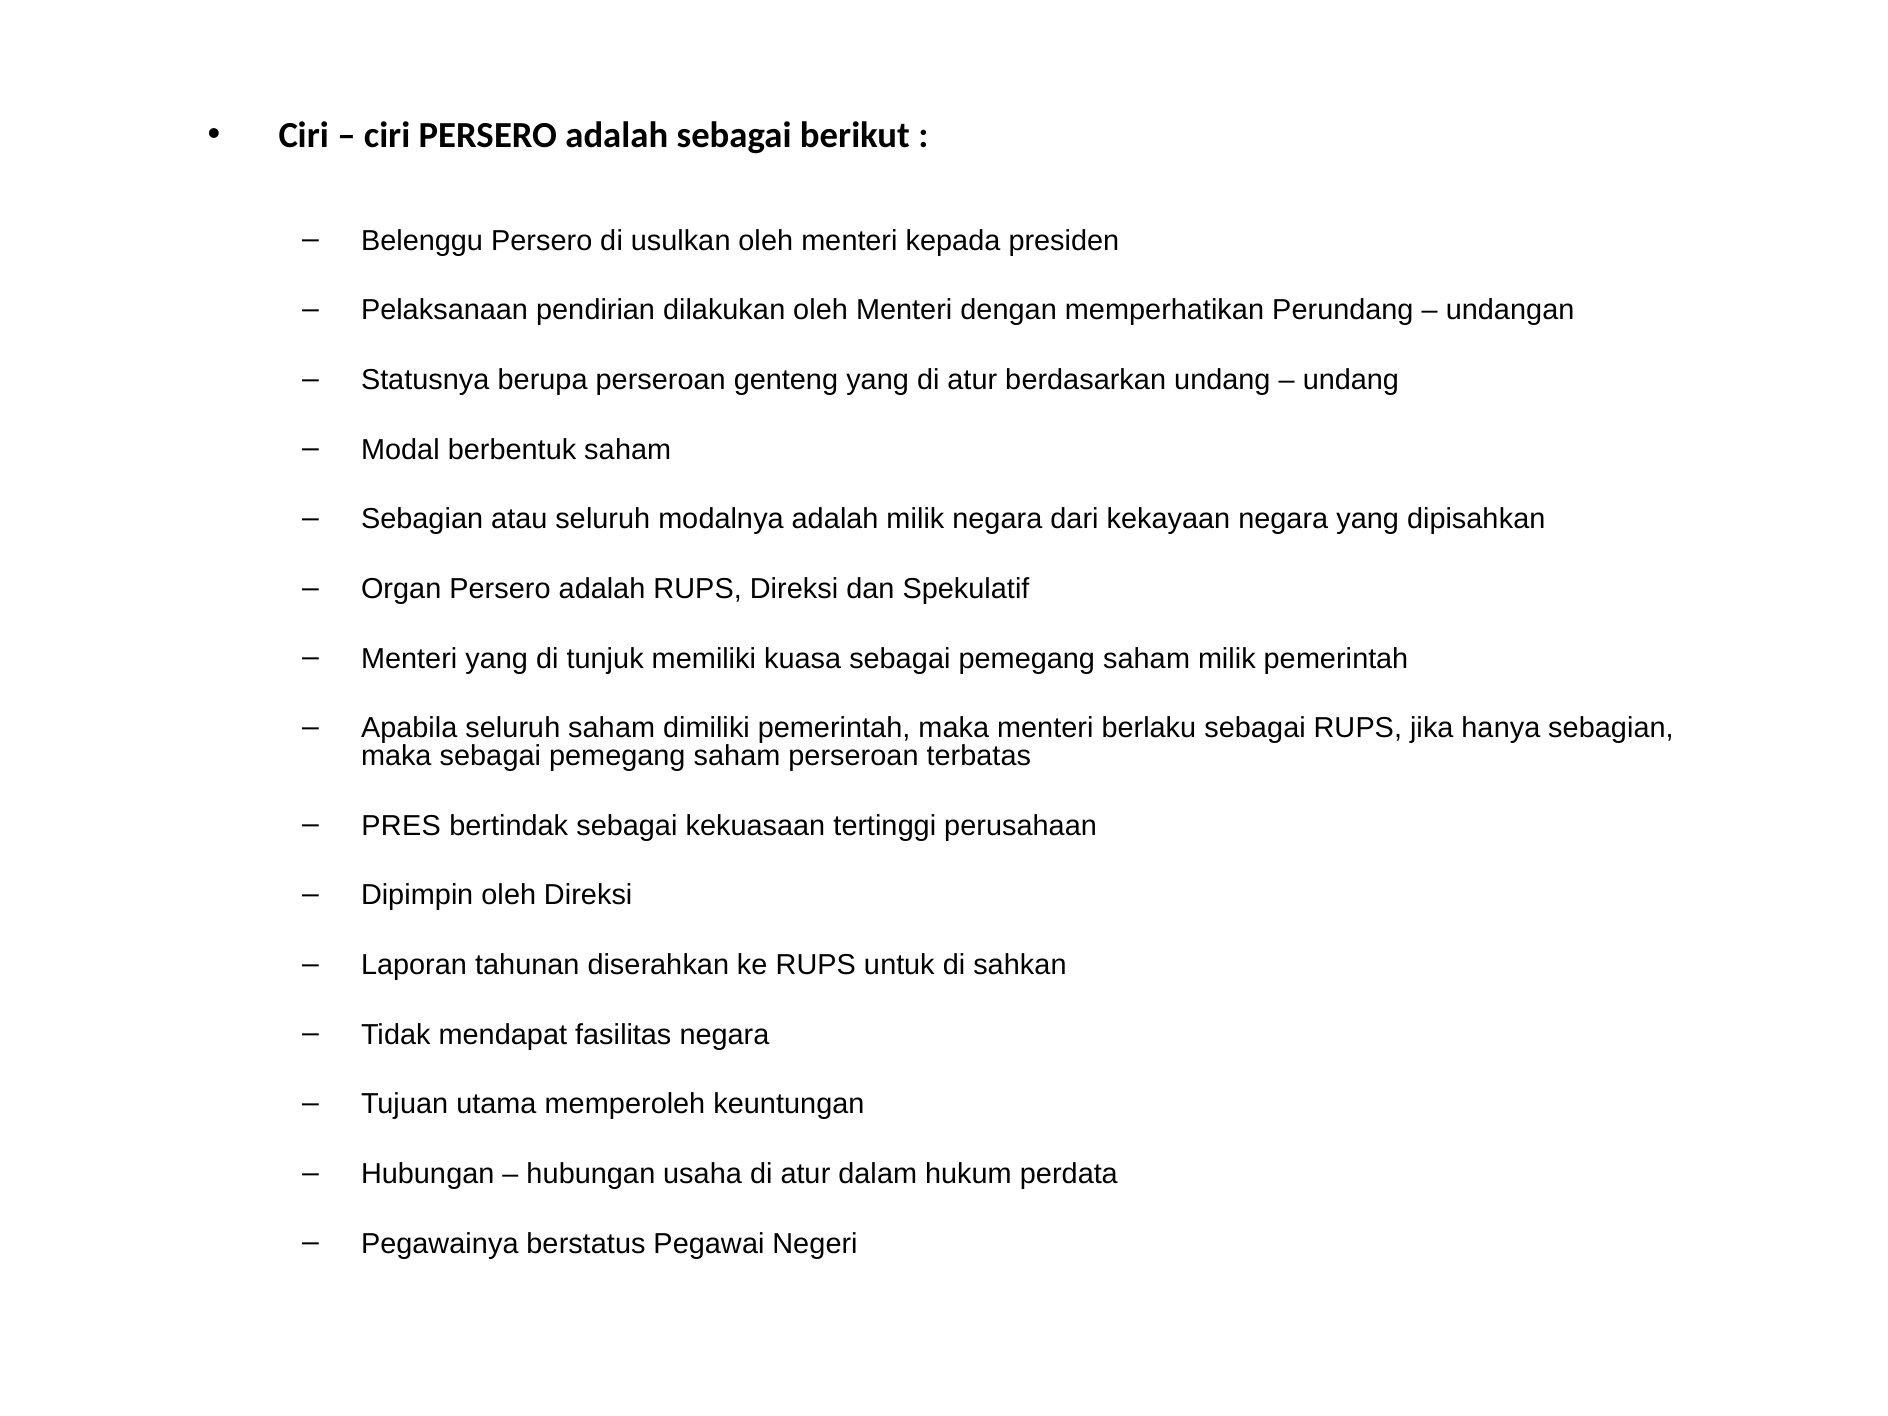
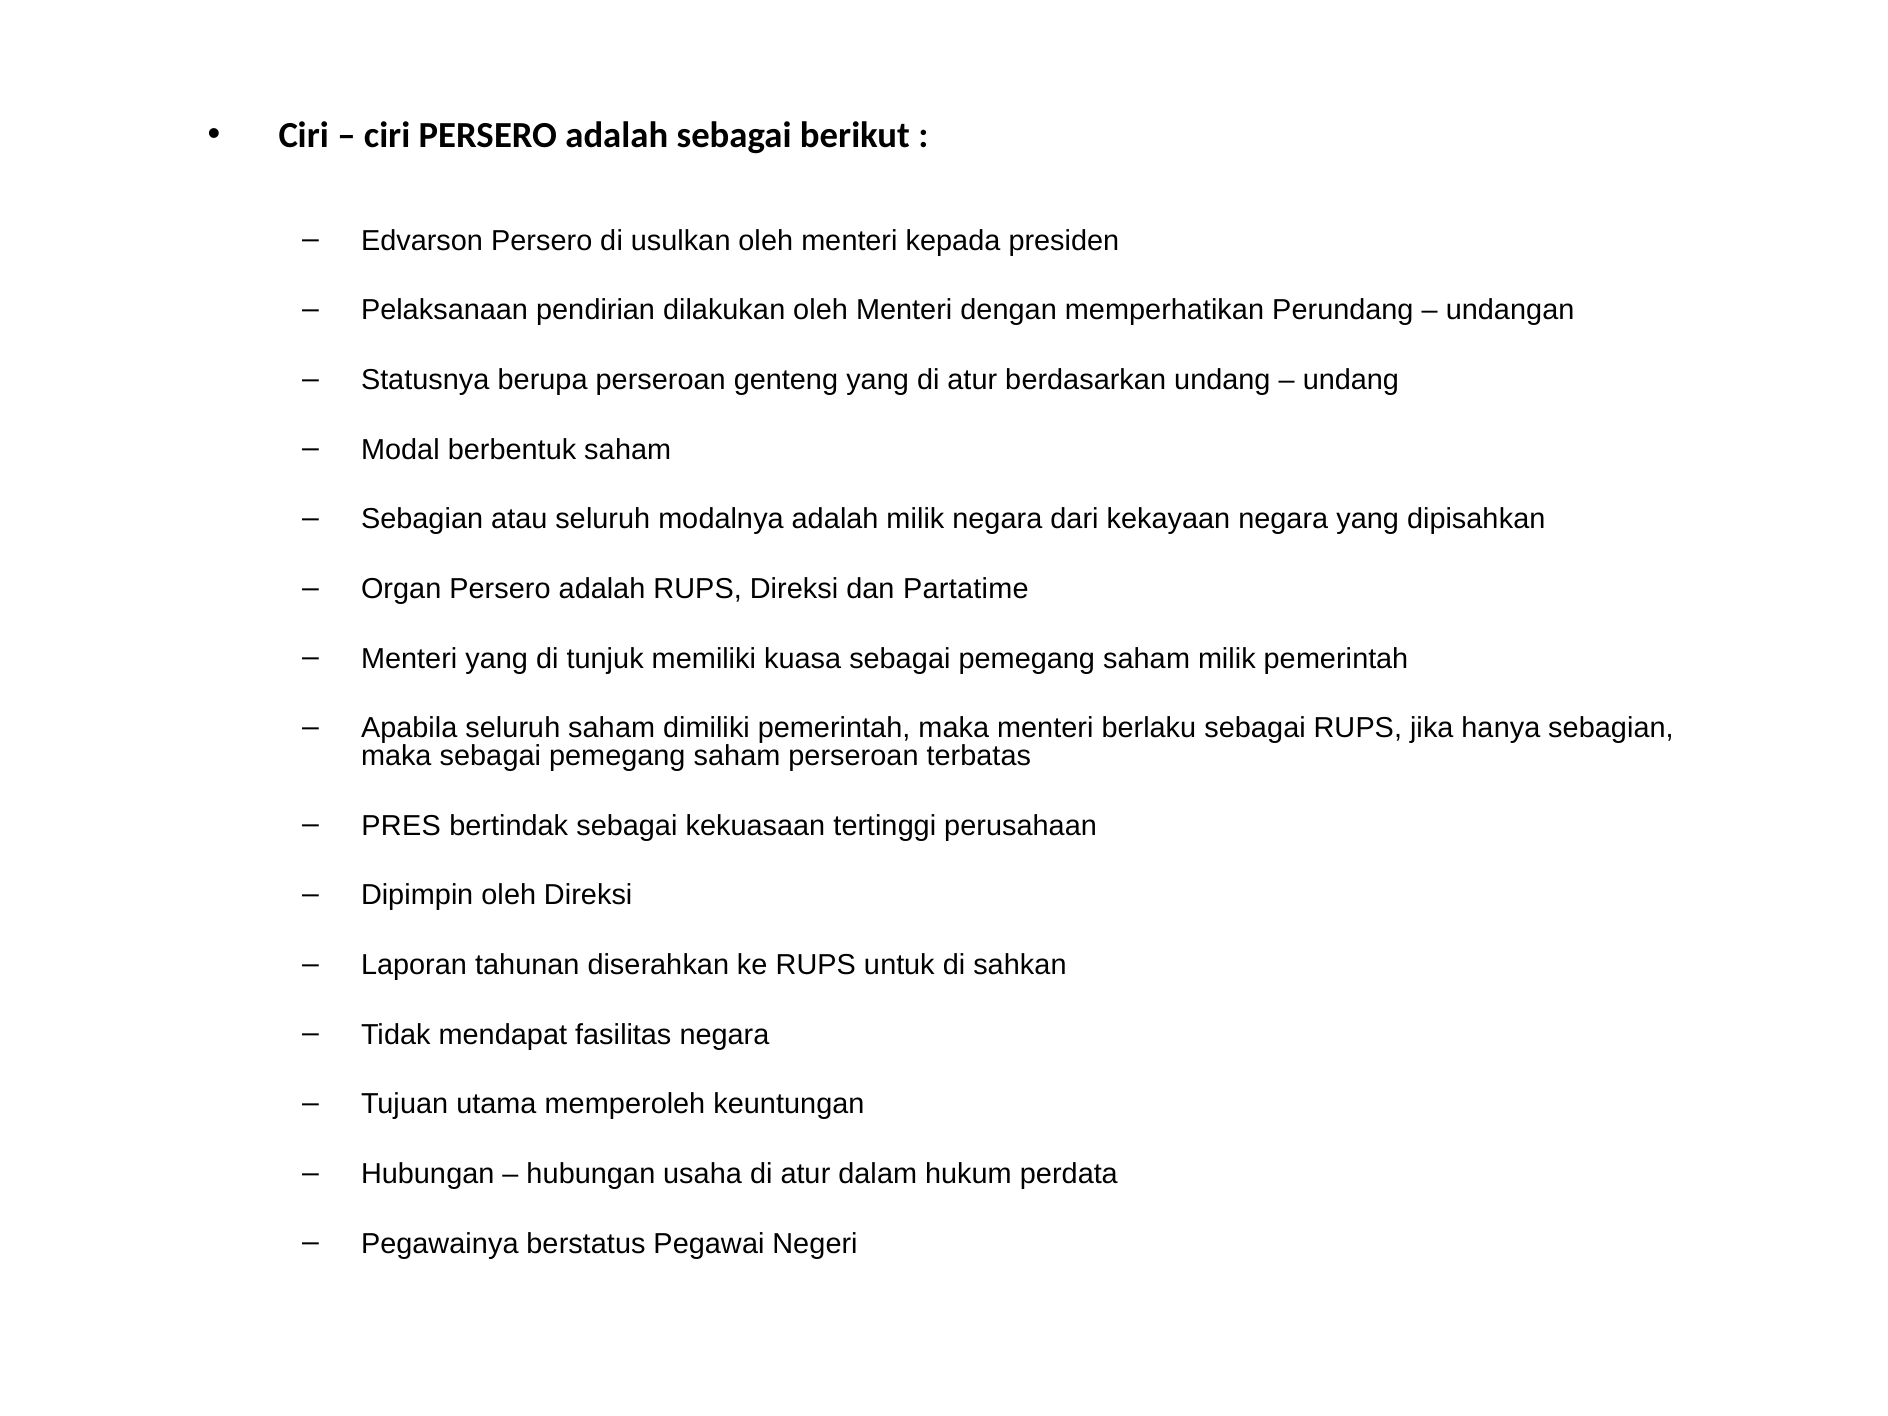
Belenggu: Belenggu -> Edvarson (422, 241)
Spekulatif: Spekulatif -> Partatime (966, 589)
